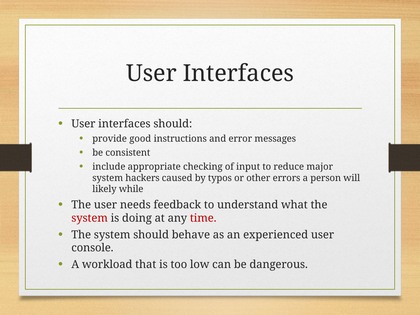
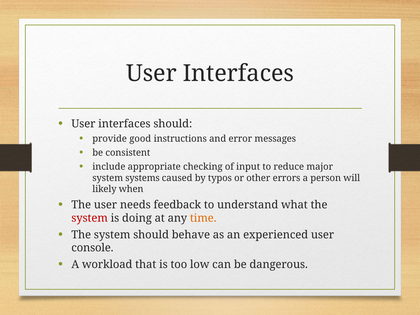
hackers: hackers -> systems (142, 178)
while: while -> when (131, 189)
time colour: red -> orange (203, 218)
